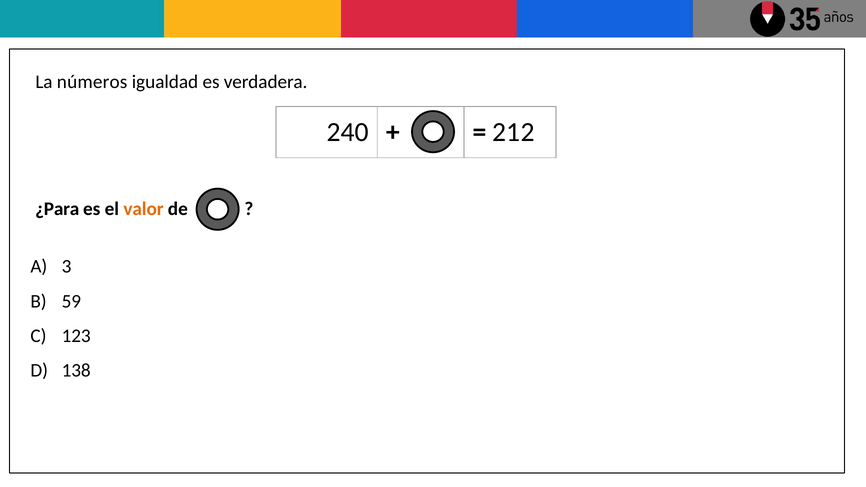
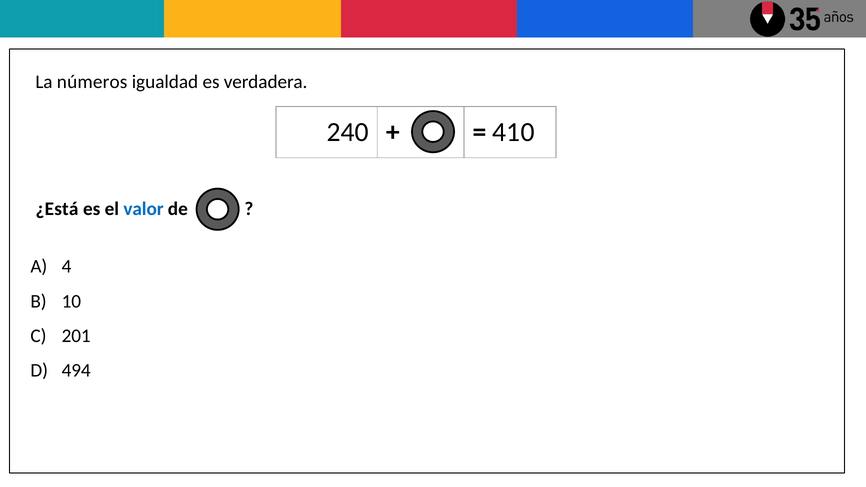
212: 212 -> 410 (513, 132)
¿Para: ¿Para -> ¿Está (57, 209)
valor colour: orange -> blue (144, 209)
3: 3 -> 4 (67, 267)
59: 59 -> 10 (71, 301)
123: 123 -> 201 (76, 336)
138: 138 -> 494 (76, 370)
